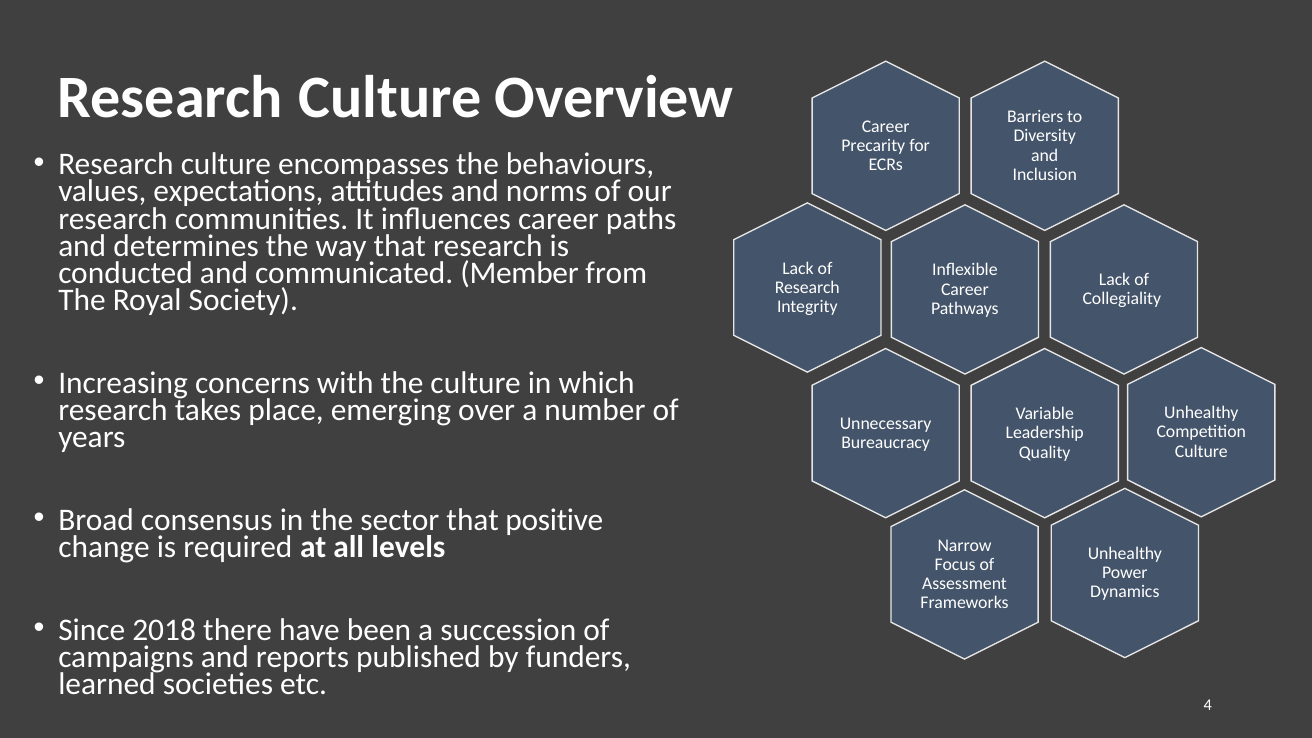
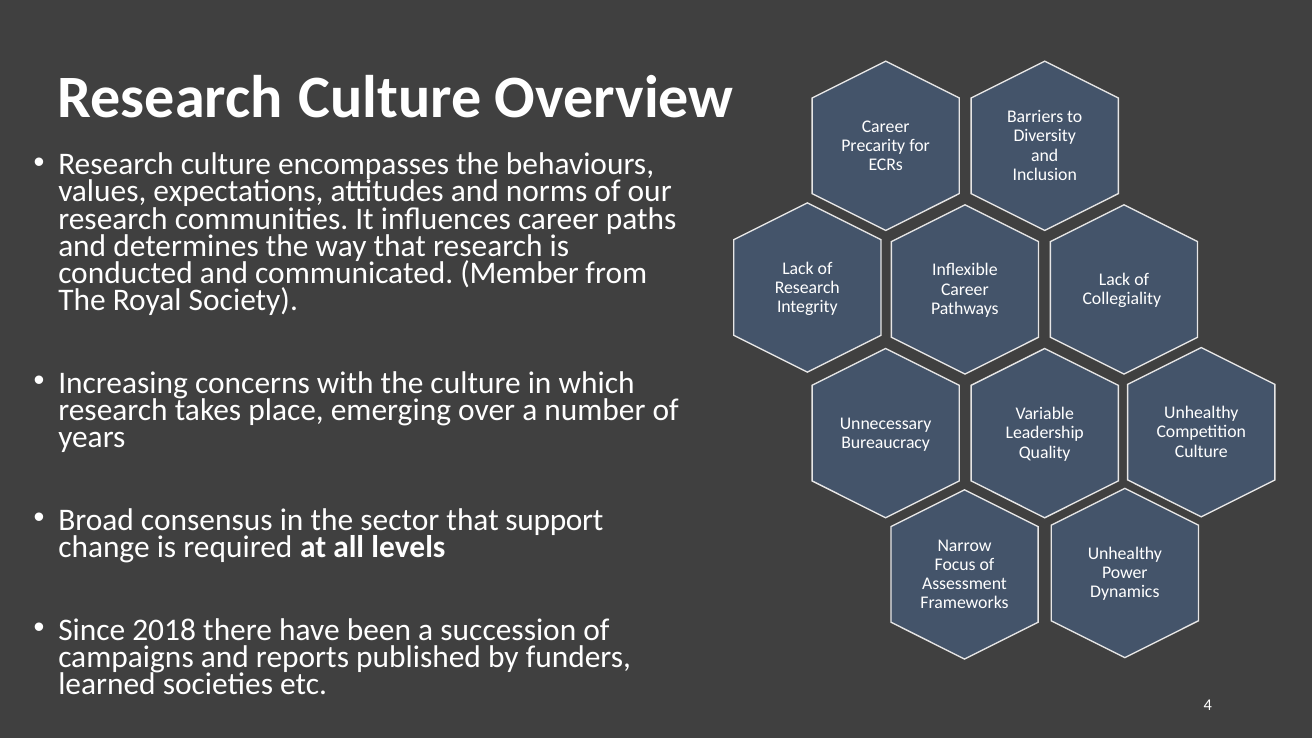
positive: positive -> support (554, 520)
